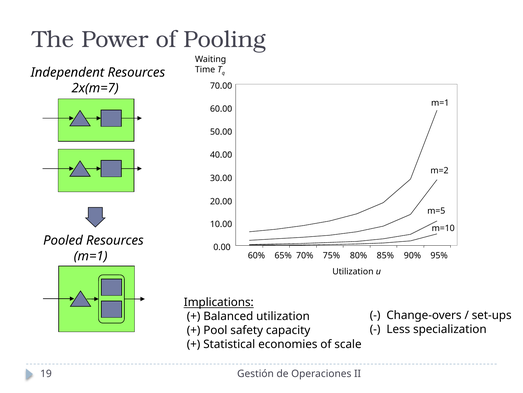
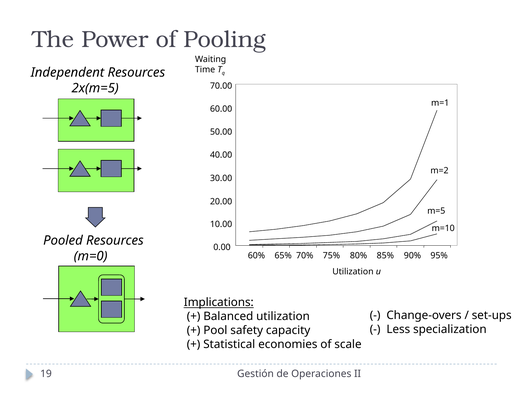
2x(m=7: 2x(m=7 -> 2x(m=5 (95, 88)
m=1: m=1 -> m=0 (91, 256)
